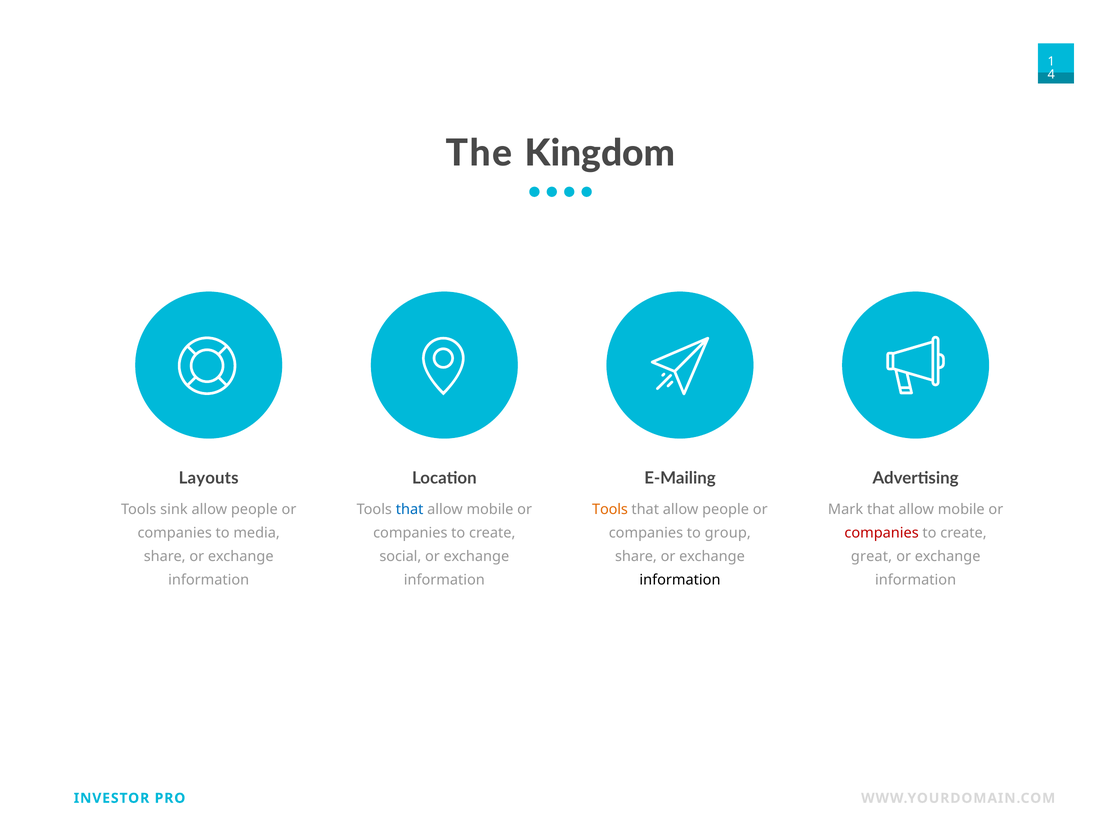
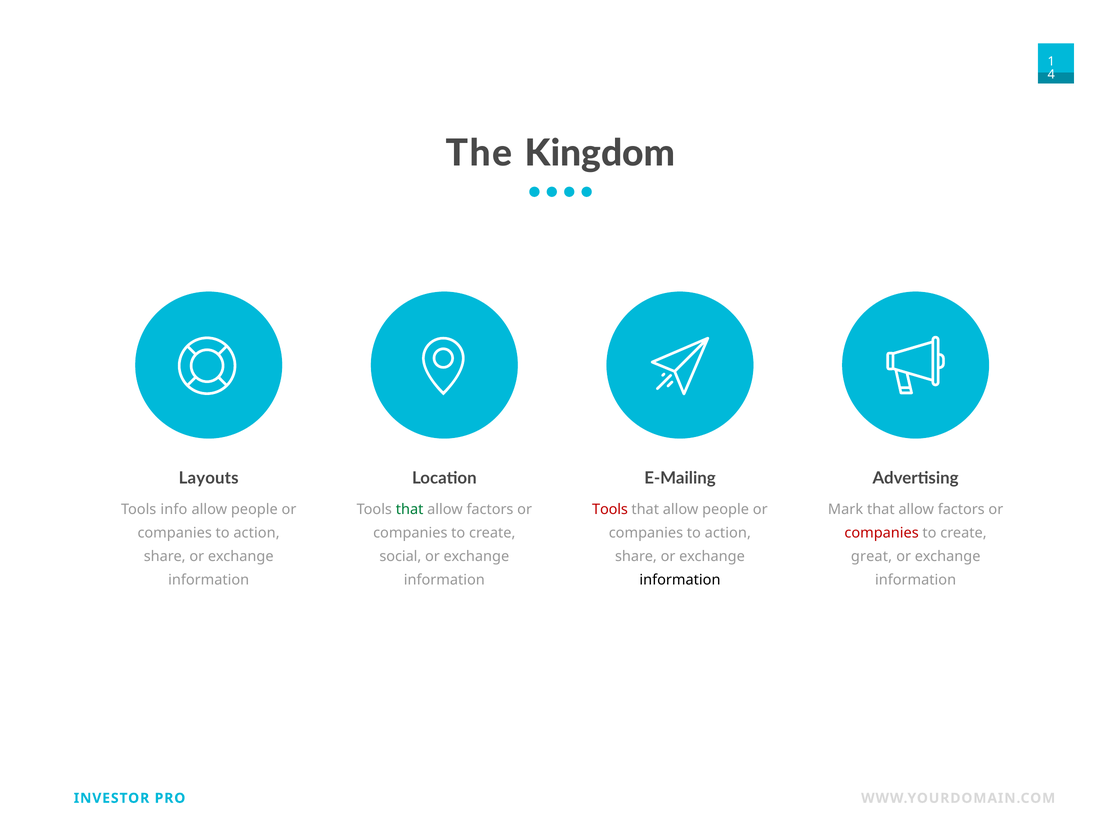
sink: sink -> info (174, 510)
that colour: blue -> green (410, 510)
mobile: mobile -> factors (490, 510)
Tools colour: orange -> red (610, 510)
mobile: mobile -> factors (961, 510)
media: media -> action (257, 533)
group: group -> action (728, 533)
